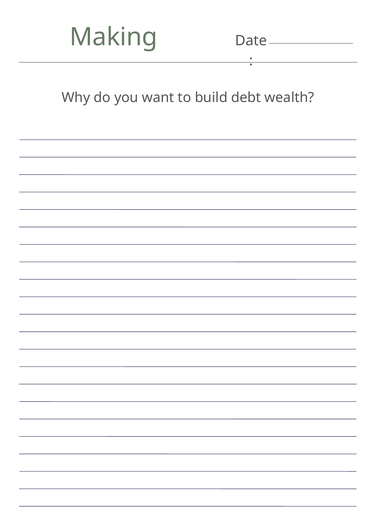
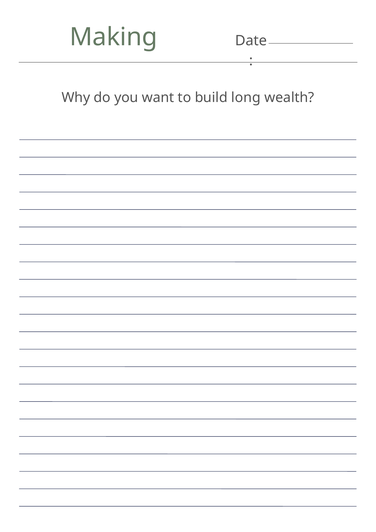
debt: debt -> long (246, 98)
